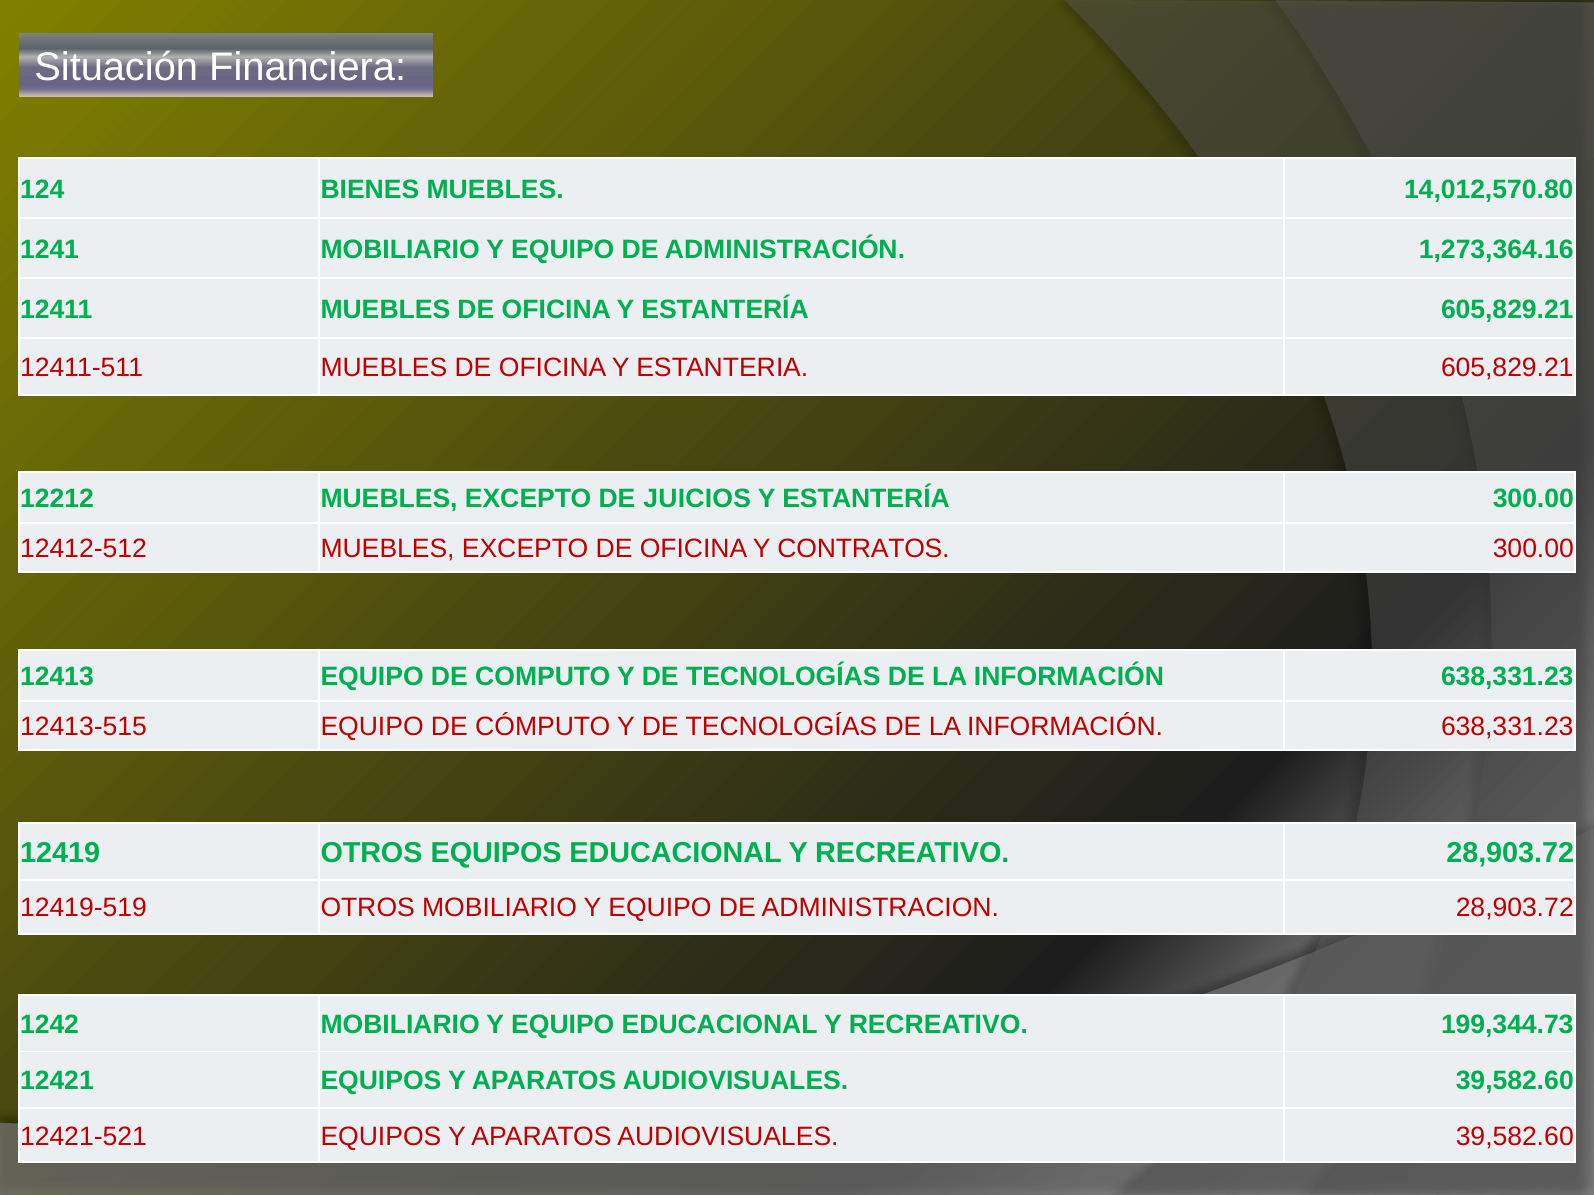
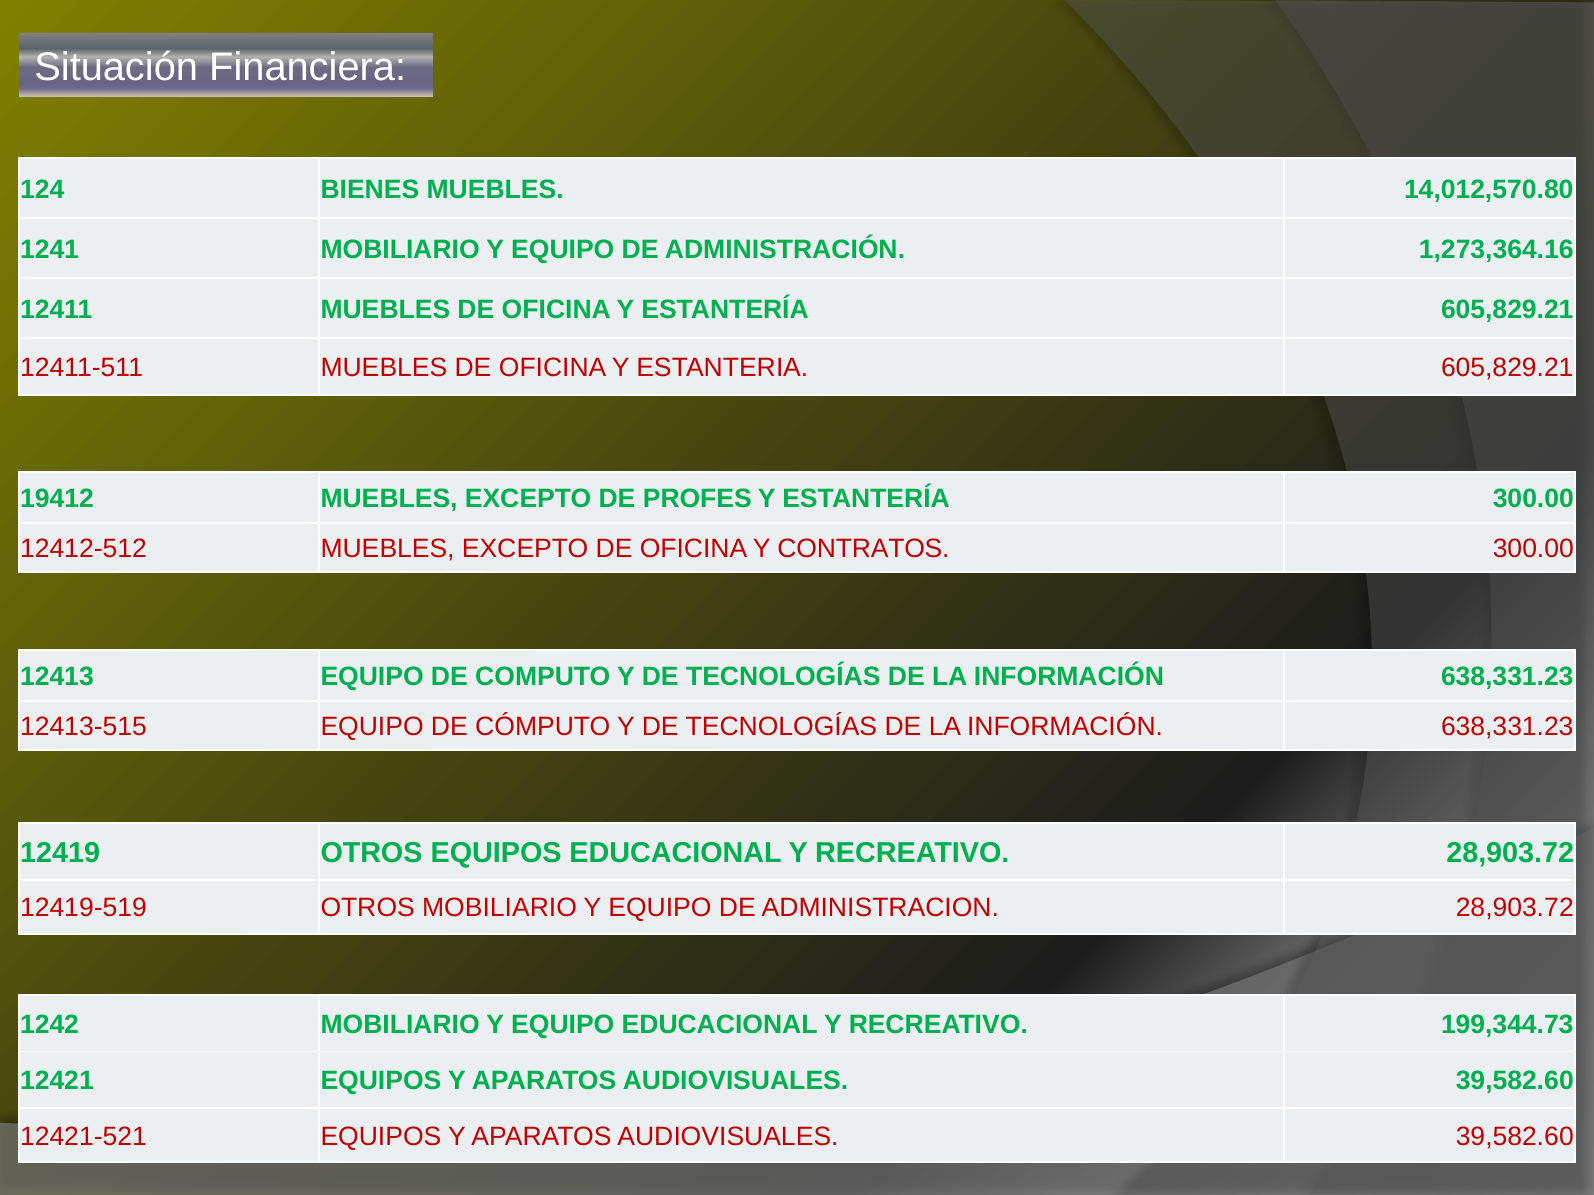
12212: 12212 -> 19412 (57, 499)
JUICIOS: JUICIOS -> PROFES (697, 499)
